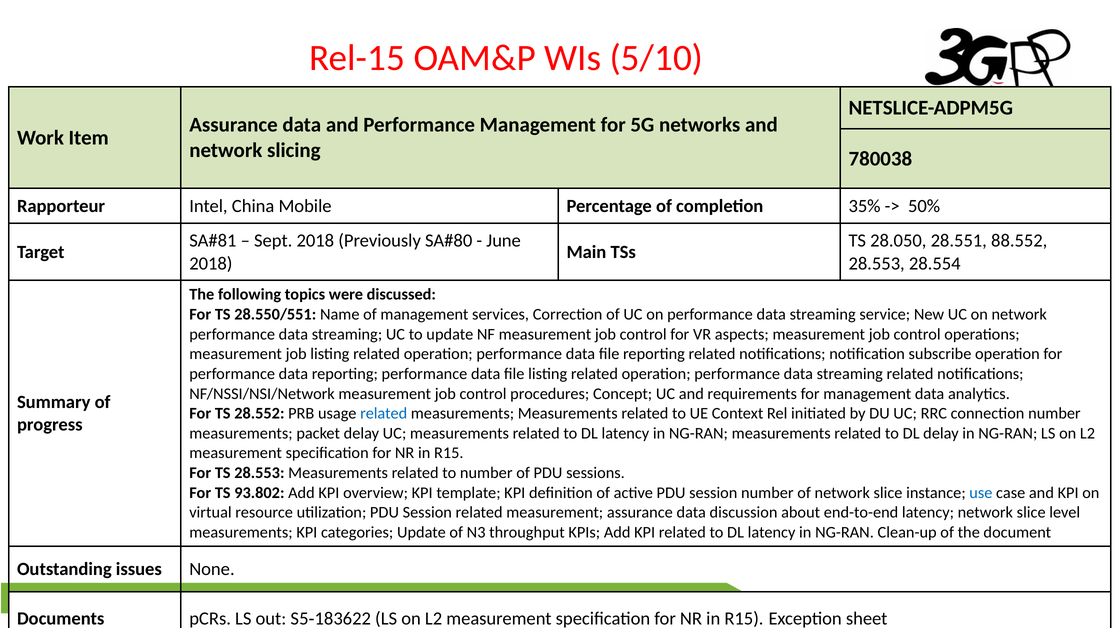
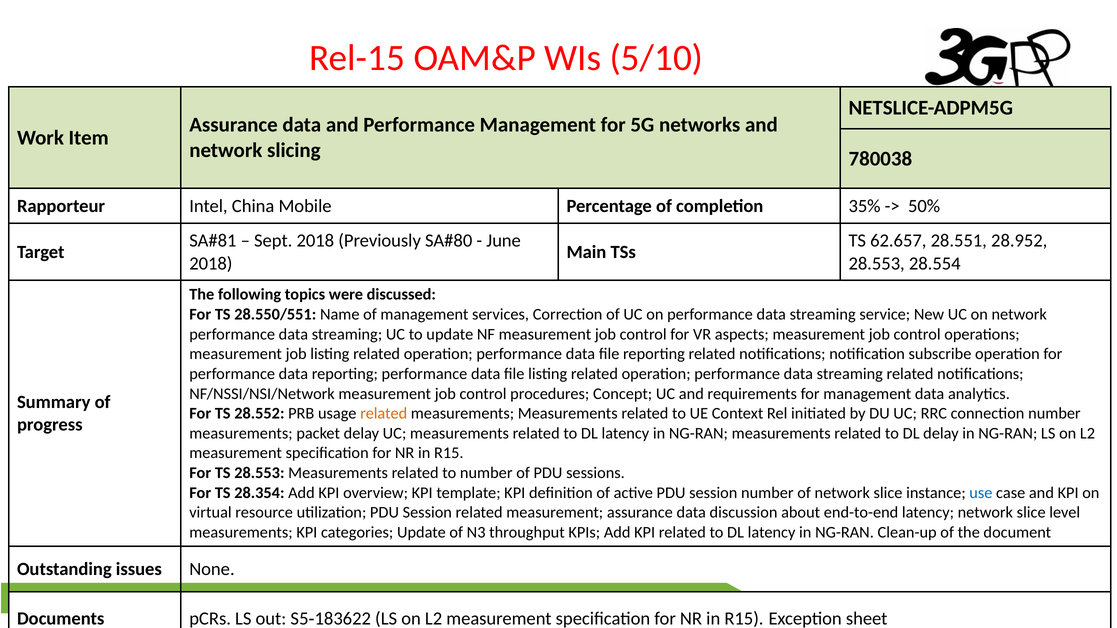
28.050: 28.050 -> 62.657 (898, 241)
88.552: 88.552 -> 28.952 (1019, 241)
related colour: blue -> orange (384, 414)
93.802: 93.802 -> 28.354 (259, 493)
